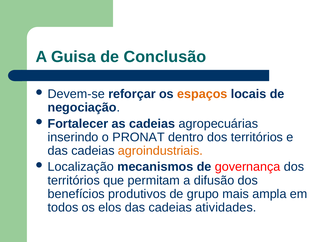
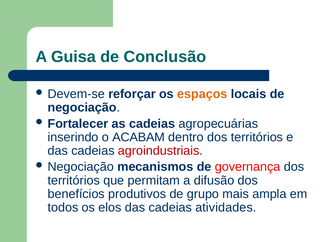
PRONAT: PRONAT -> ACABAM (139, 137)
agroindustriais colour: orange -> red (160, 151)
Localização: Localização -> Negociação (81, 167)
